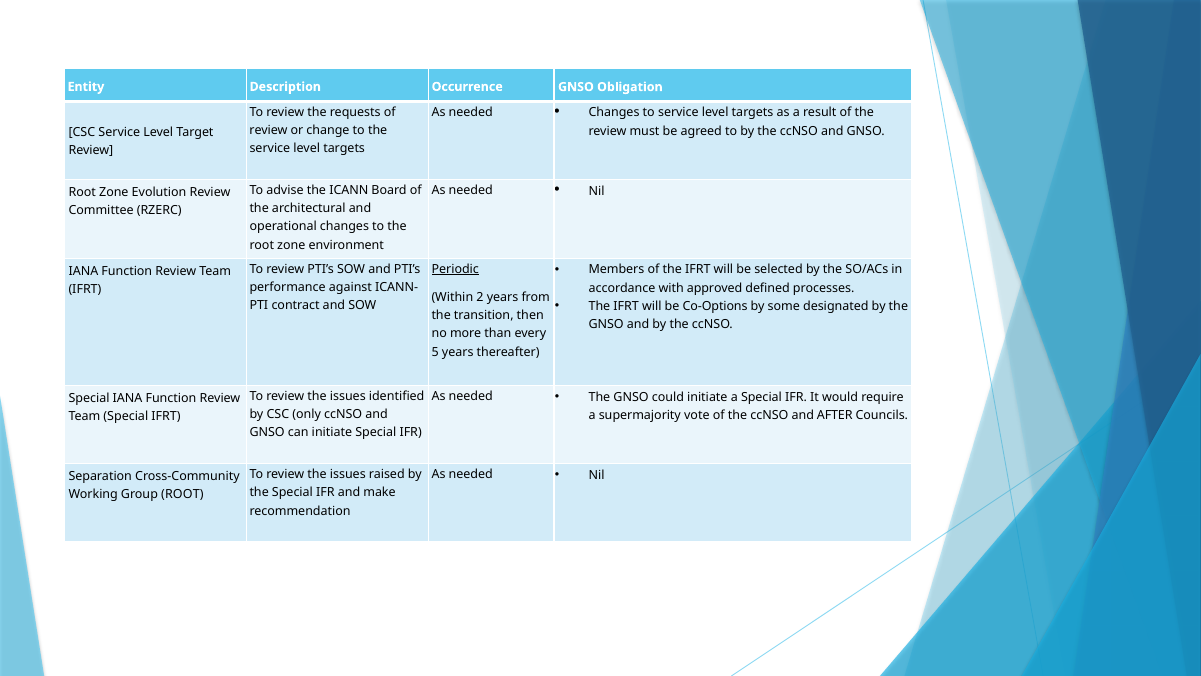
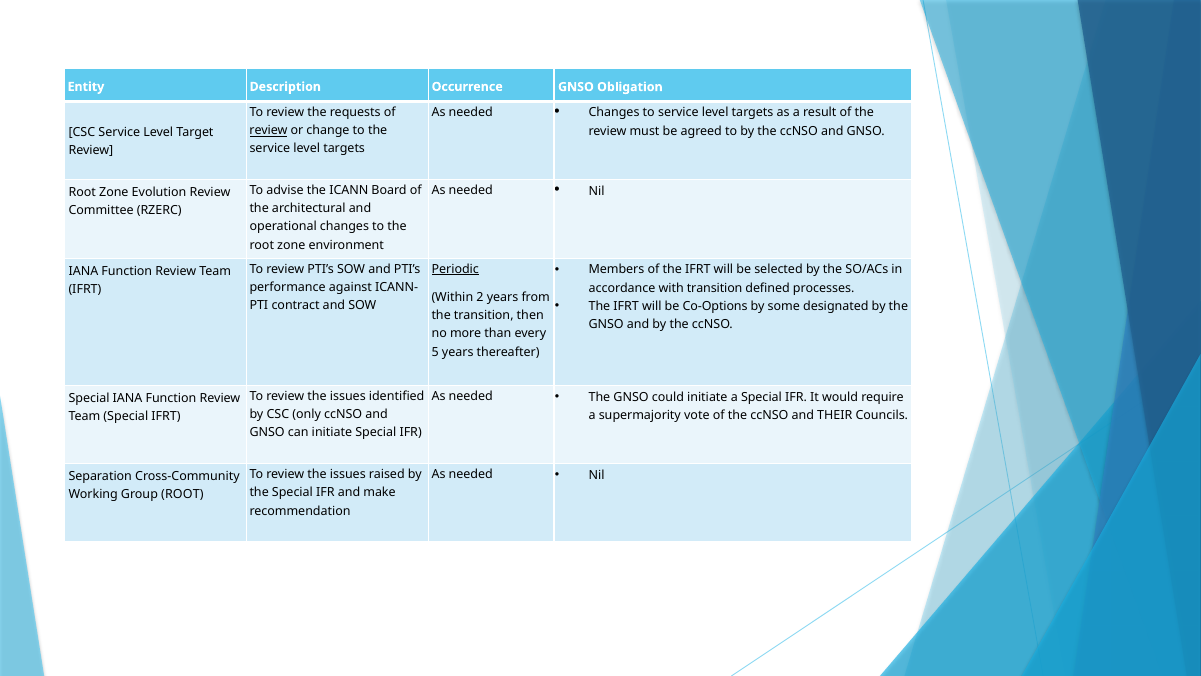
review underline: none -> present (269, 130)
with approved: approved -> transition (715, 288)
AFTER: AFTER -> THEIR (835, 415)
